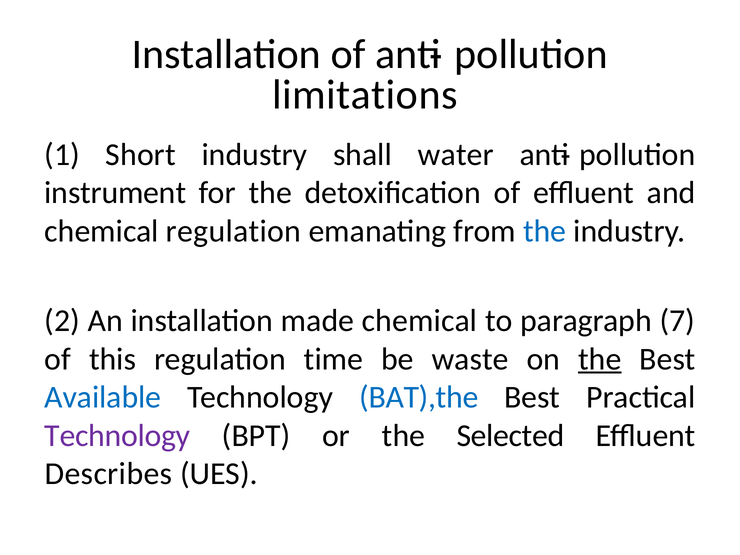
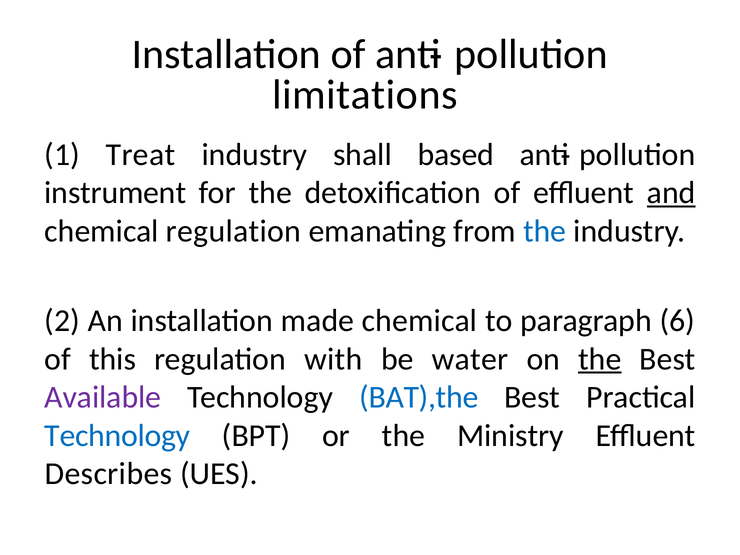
Short: Short -> Treat (141, 155)
water: water -> based (456, 155)
and underline: none -> present (671, 193)
7: 7 -> 6 (677, 321)
time: time -> with (333, 359)
waste: waste -> water (470, 359)
Available colour: blue -> purple (103, 397)
Technology colour: purple -> blue (117, 435)
Selected: Selected -> Ministry (510, 435)
